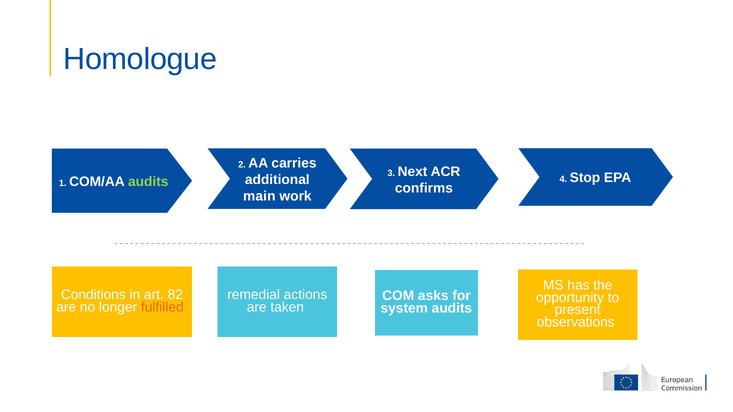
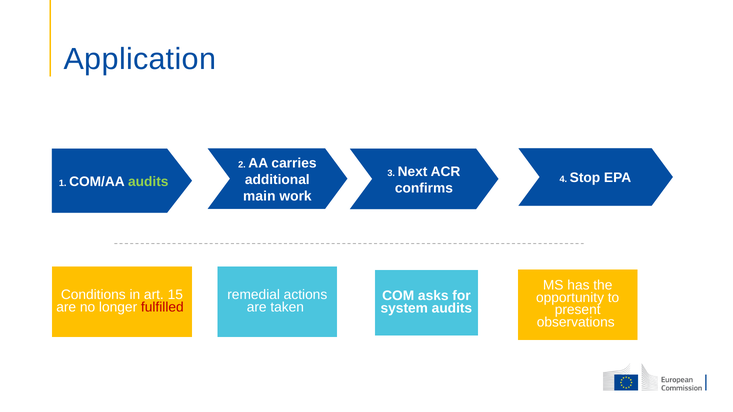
Homologue: Homologue -> Application (140, 59)
82: 82 -> 15 (175, 295)
fulfilled colour: orange -> red (162, 308)
